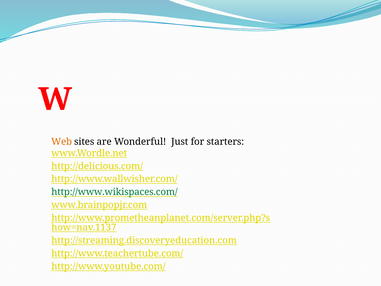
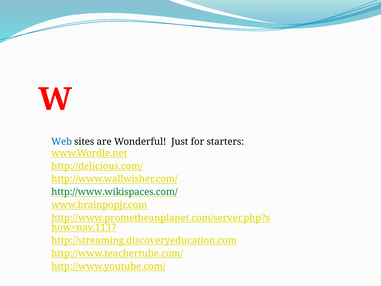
Web colour: orange -> blue (62, 142)
